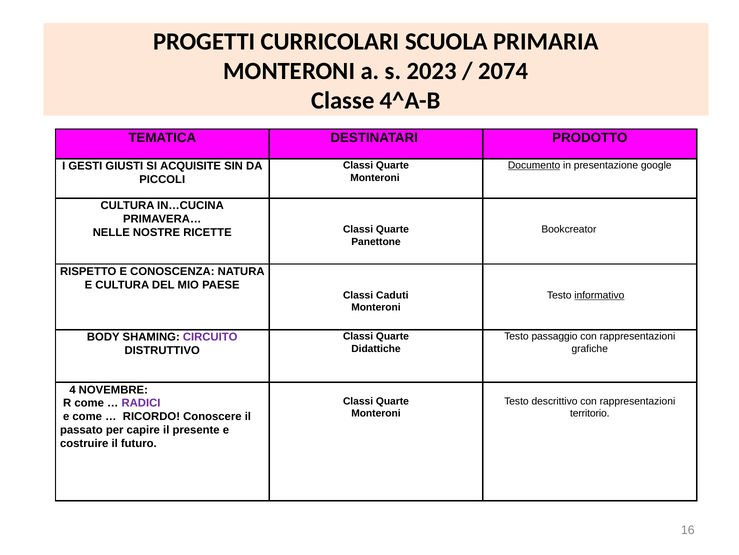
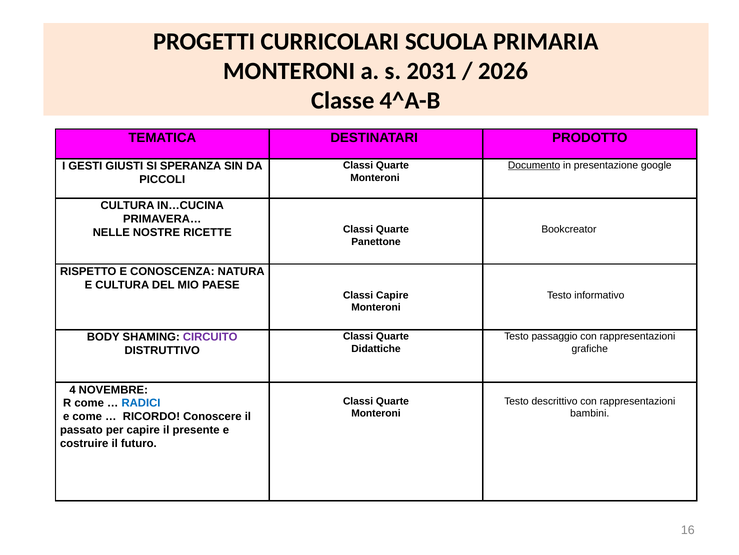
2023: 2023 -> 2031 (432, 71)
2074: 2074 -> 2026 (503, 71)
ACQUISITE: ACQUISITE -> SPERANZA (191, 166)
Classi Caduti: Caduti -> Capire (392, 295)
informativo underline: present -> none (599, 295)
RADICI colour: purple -> blue (141, 403)
territorio: territorio -> bambini (590, 413)
